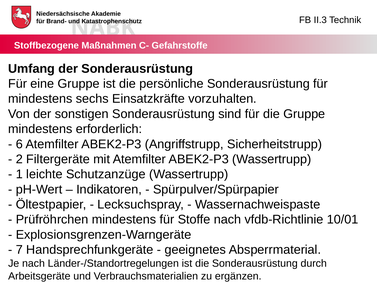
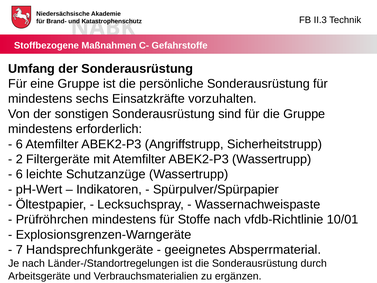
1: 1 -> 6 (19, 174)
